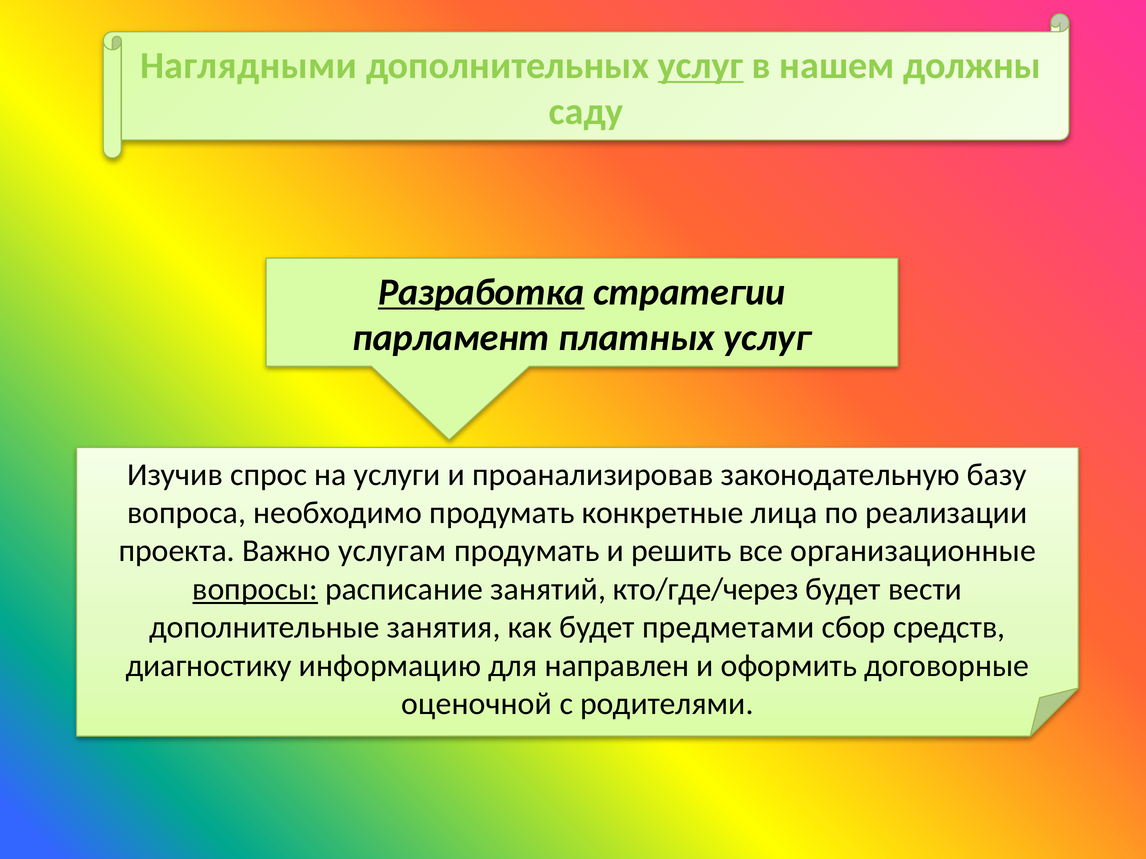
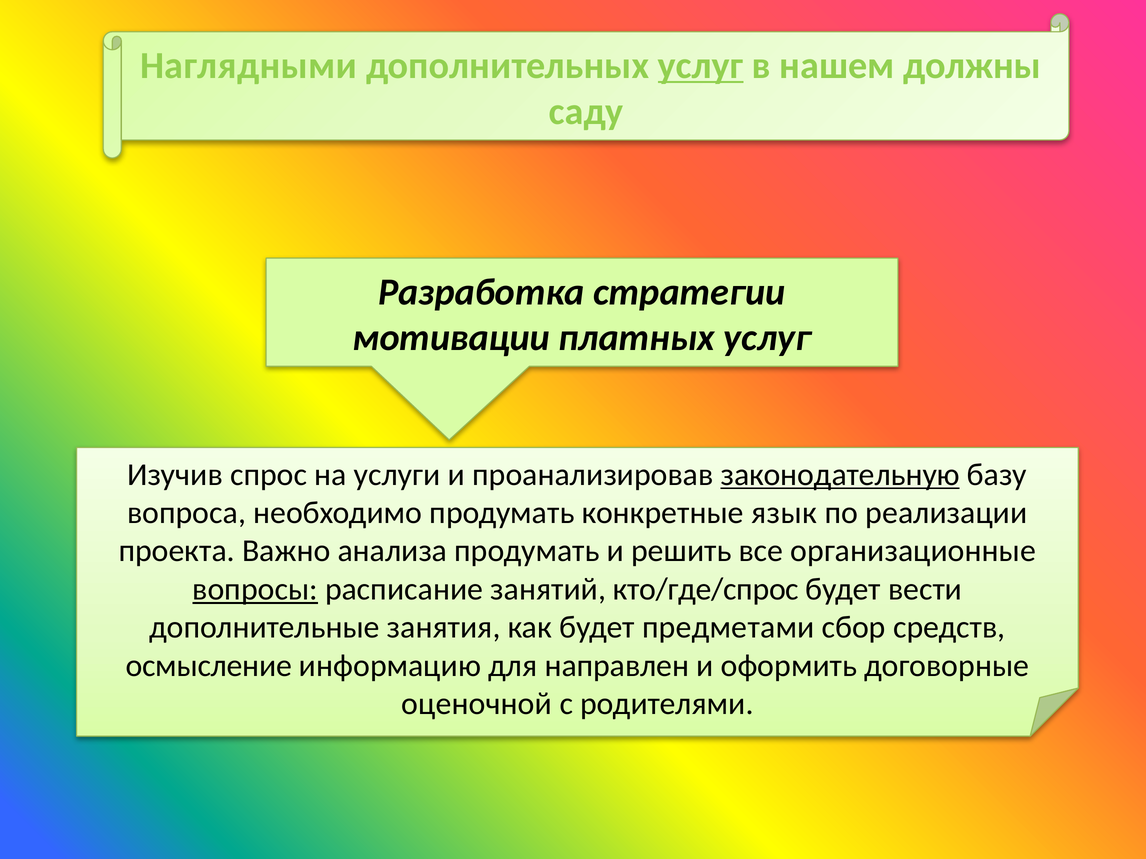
Разработка underline: present -> none (481, 292)
парламент: парламент -> мотивации (451, 338)
законодательную underline: none -> present (840, 475)
лица: лица -> язык (784, 513)
услугам: услугам -> анализа (392, 551)
кто/где/через: кто/где/через -> кто/где/спрос (706, 589)
диагностику: диагностику -> осмысление (209, 666)
